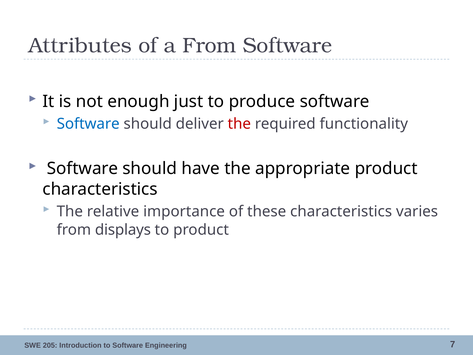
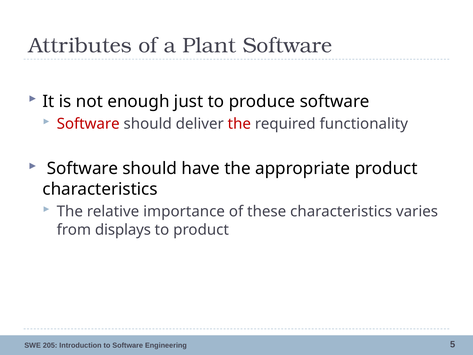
a From: From -> Plant (209, 46)
Software colour: blue -> red (88, 124)
7: 7 -> 5 (453, 344)
